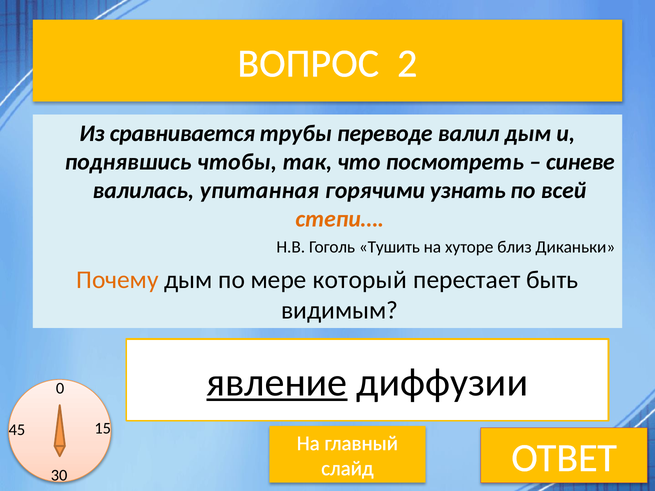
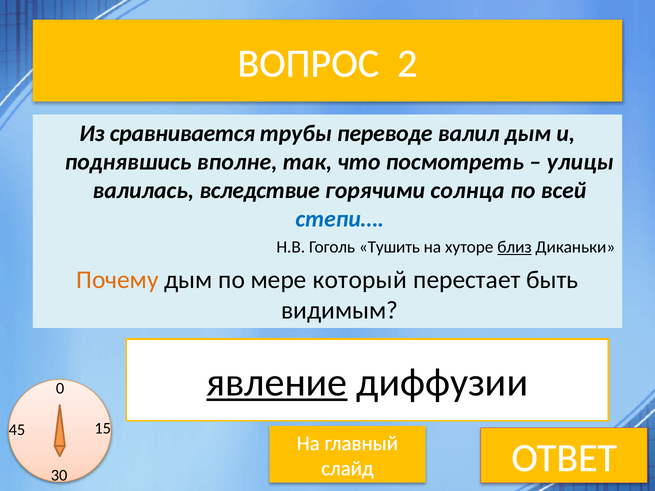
чтобы: чтобы -> вполне (237, 162)
синеве: синеве -> улицы (580, 162)
упитанная: упитанная -> вследствие (260, 190)
узнать: узнать -> солнца (468, 190)
степи… colour: orange -> blue (340, 219)
близ underline: none -> present (515, 247)
